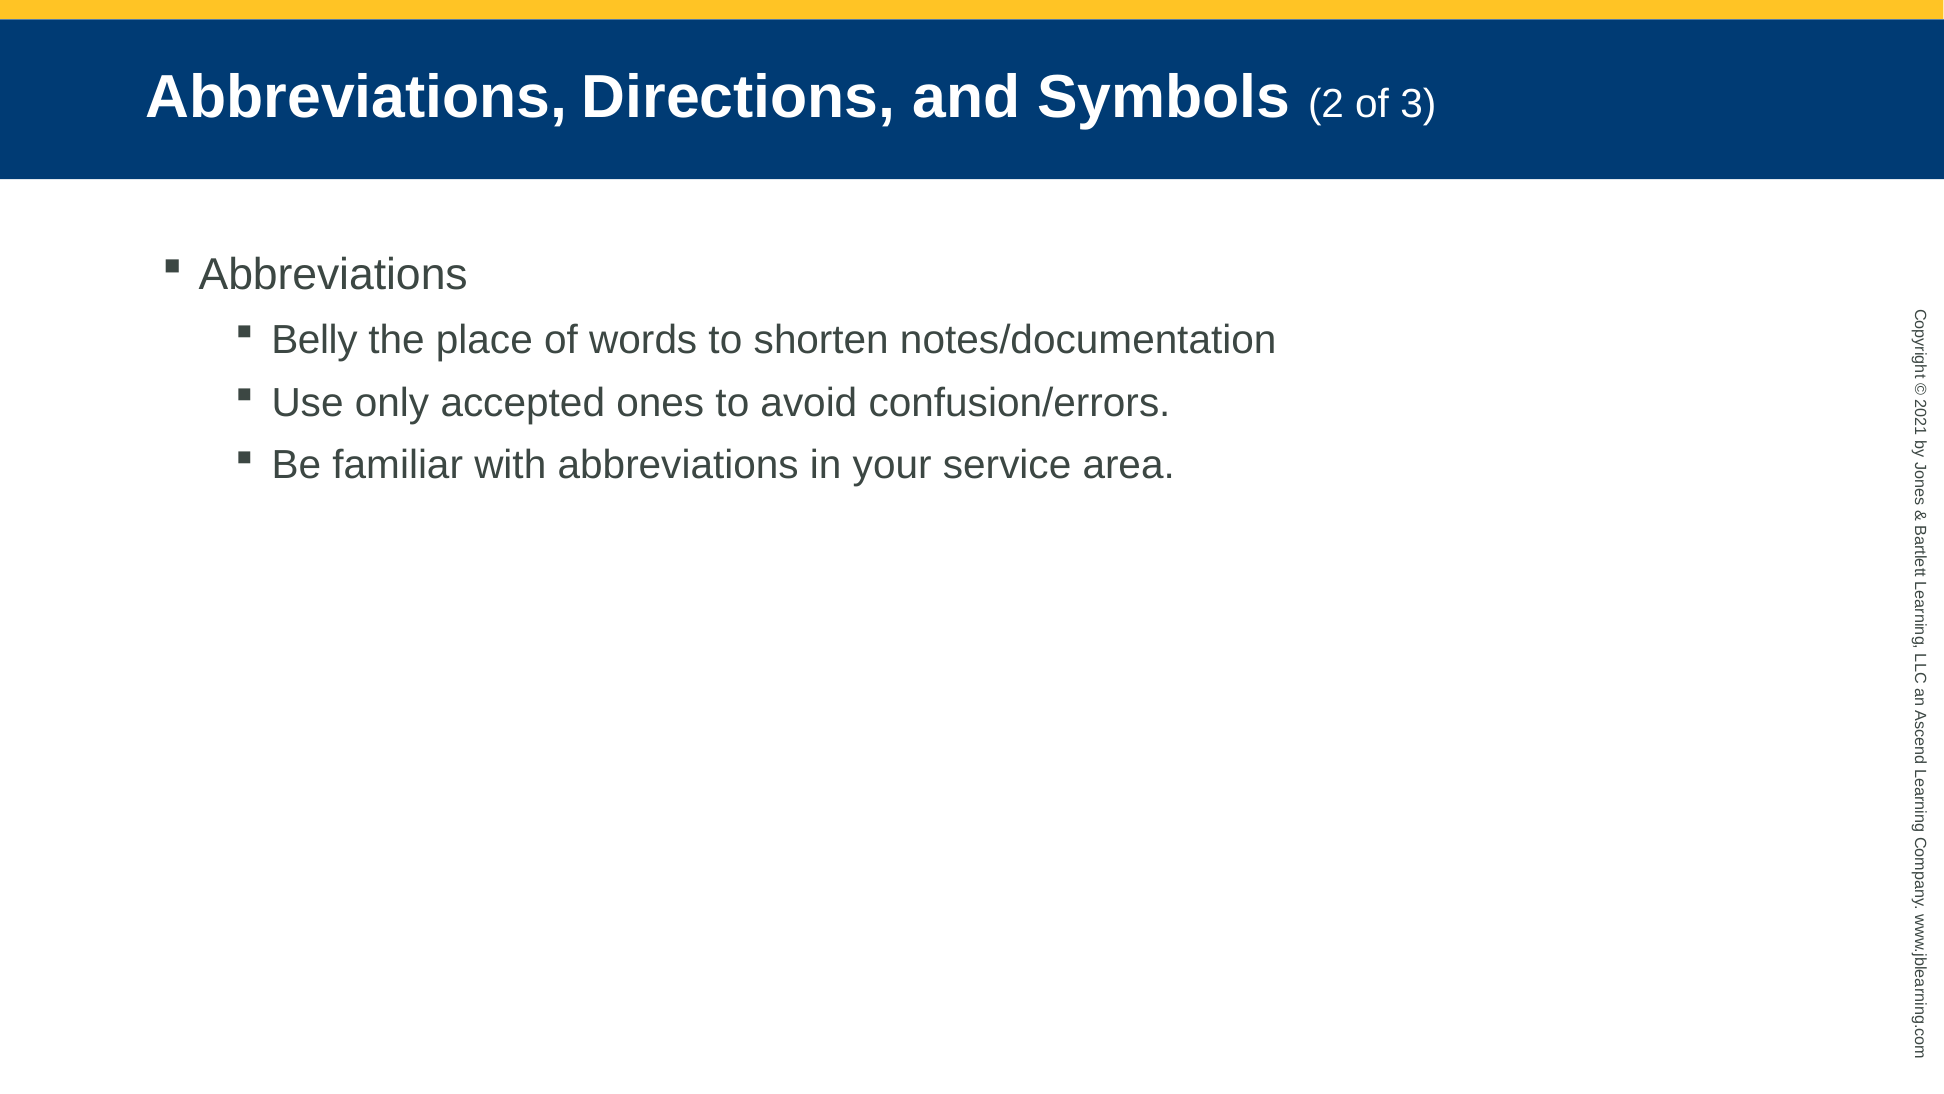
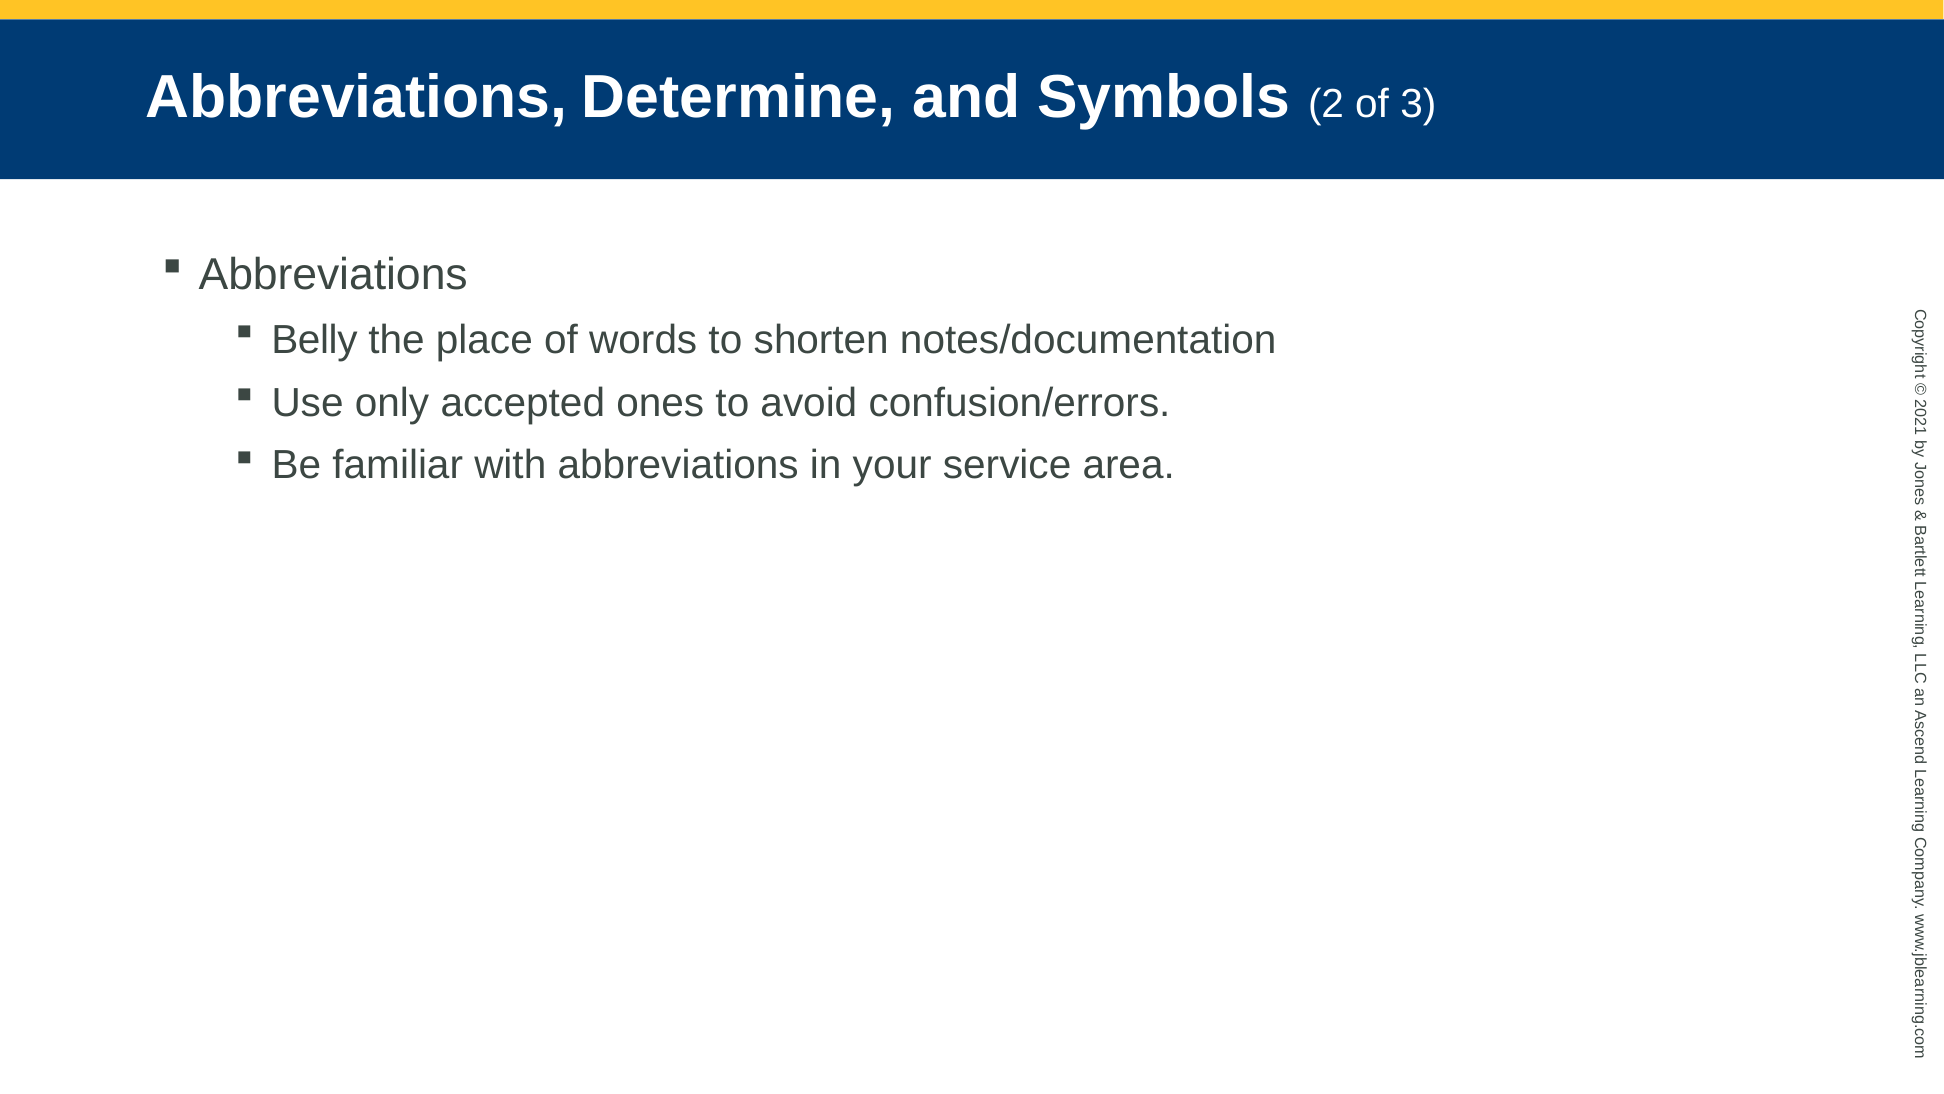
Directions: Directions -> Determine (739, 98)
